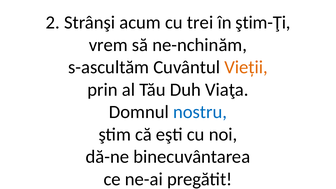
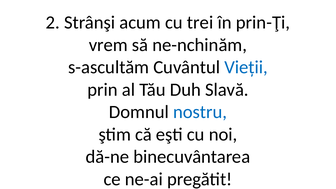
ştim-Ţi: ştim-Ţi -> prin-Ţi (263, 22)
Vieții colour: orange -> blue (246, 67)
Viaţa: Viaţa -> Slavă (227, 90)
